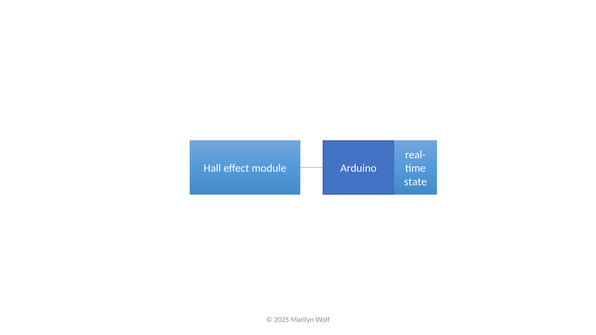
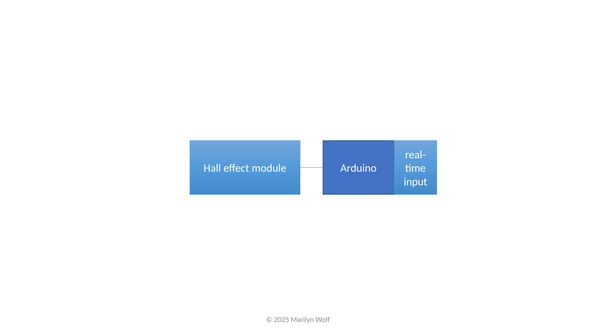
state: state -> input (416, 182)
